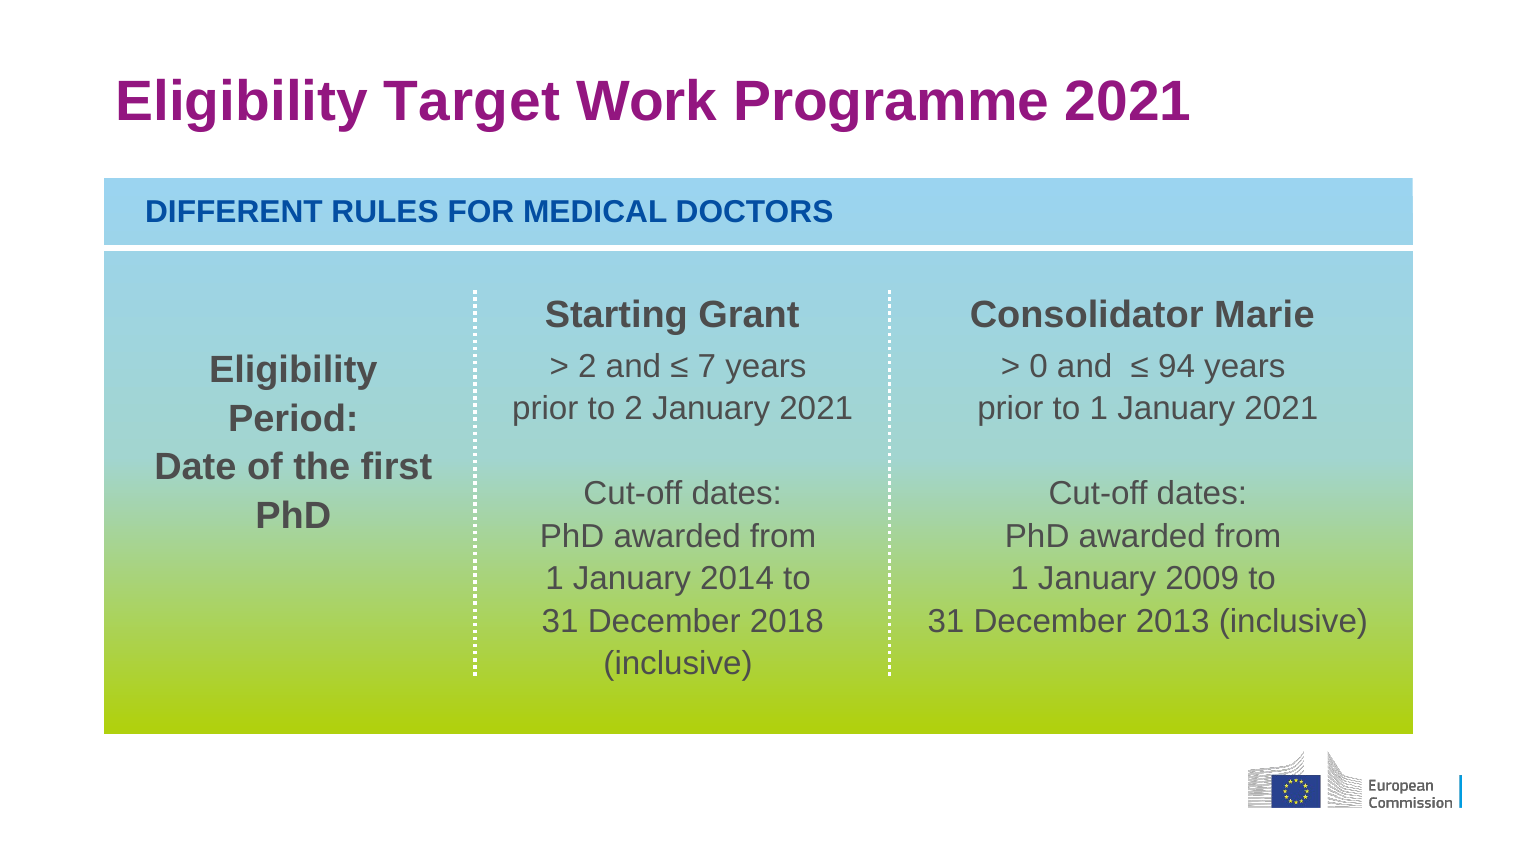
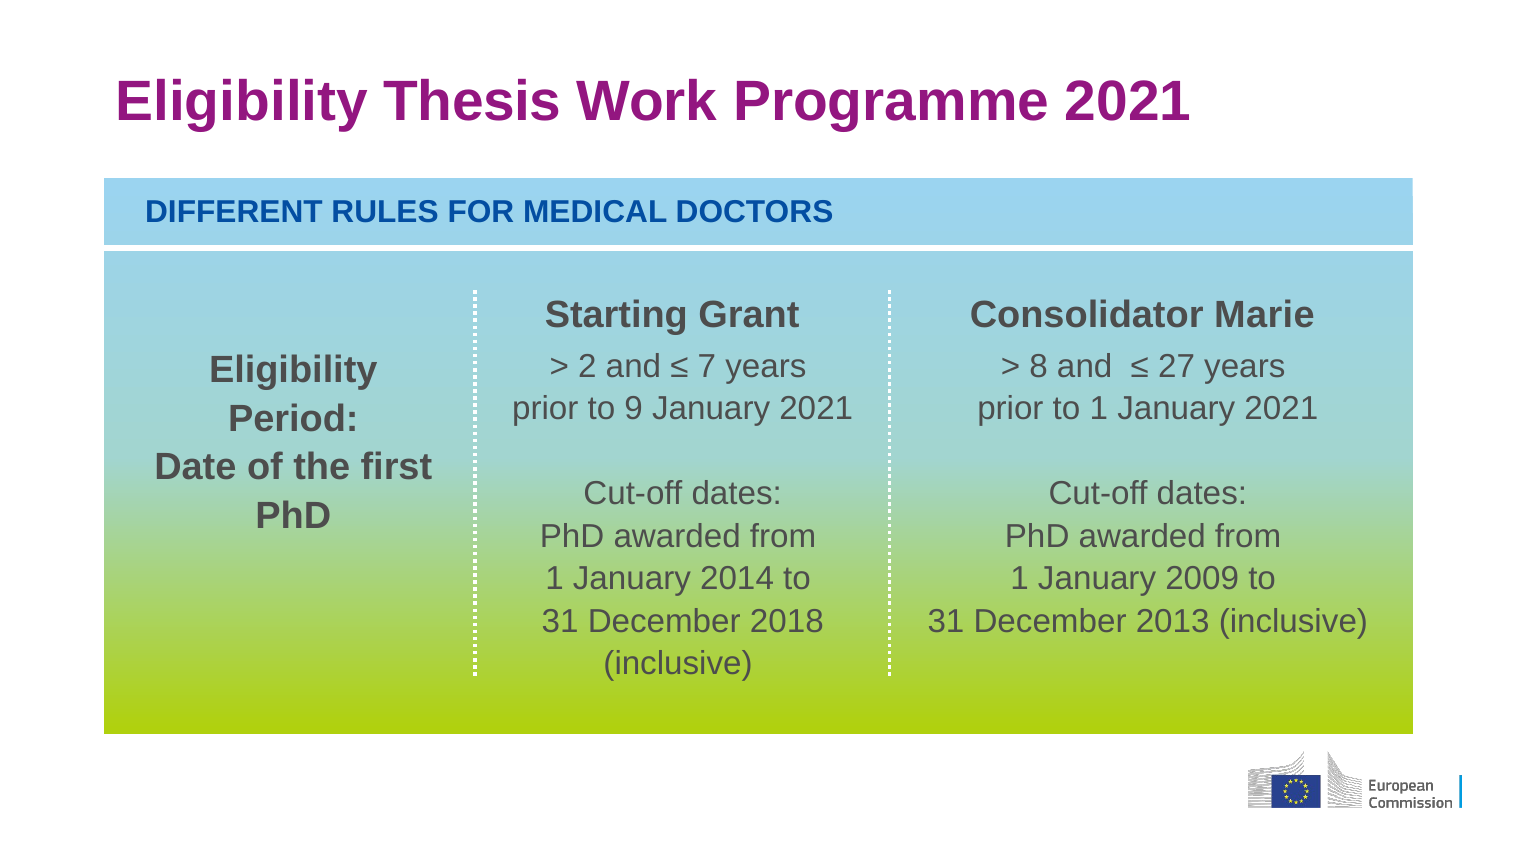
Target: Target -> Thesis (472, 102)
0: 0 -> 8 (1039, 366)
94: 94 -> 27 (1177, 366)
to 2: 2 -> 9 (634, 409)
